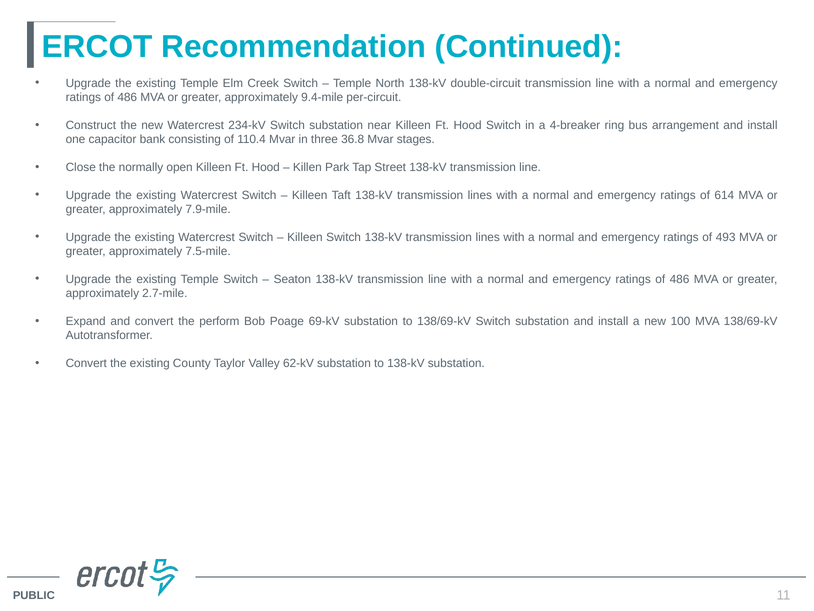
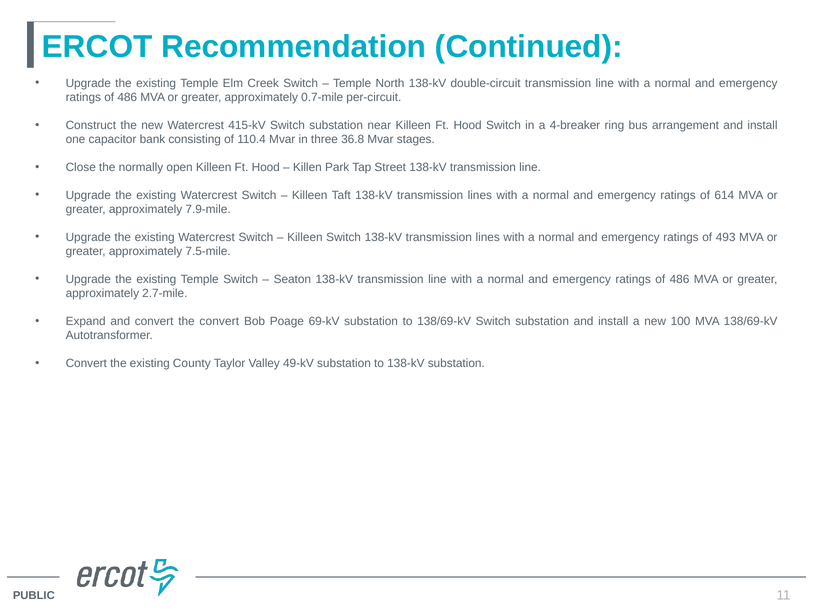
9.4-mile: 9.4-mile -> 0.7-mile (322, 97)
234-kV: 234-kV -> 415-kV (247, 125)
the perform: perform -> convert (219, 321)
62-kV: 62-kV -> 49-kV (298, 363)
